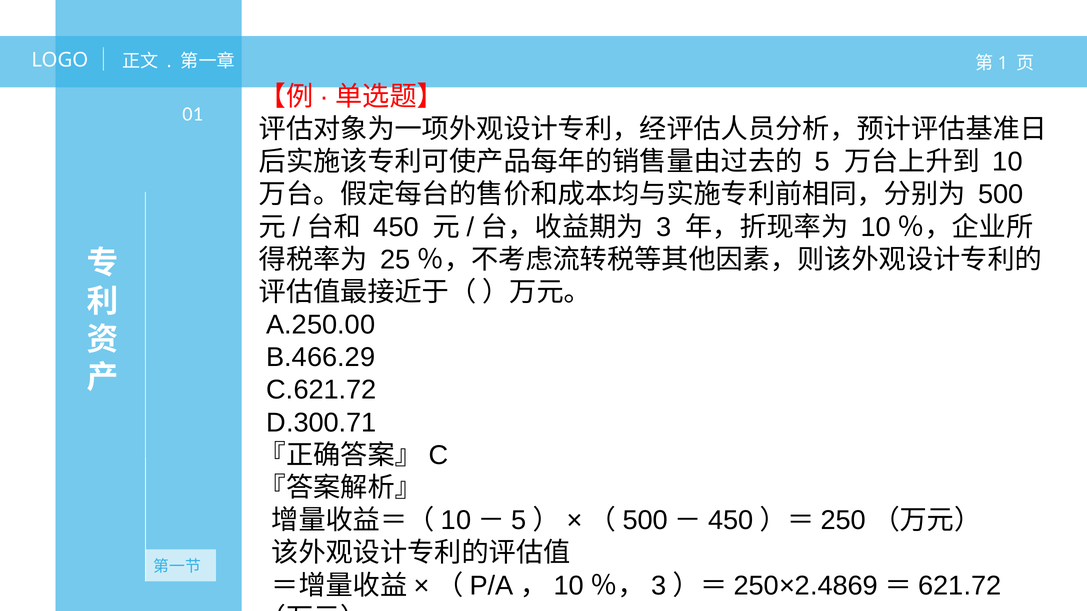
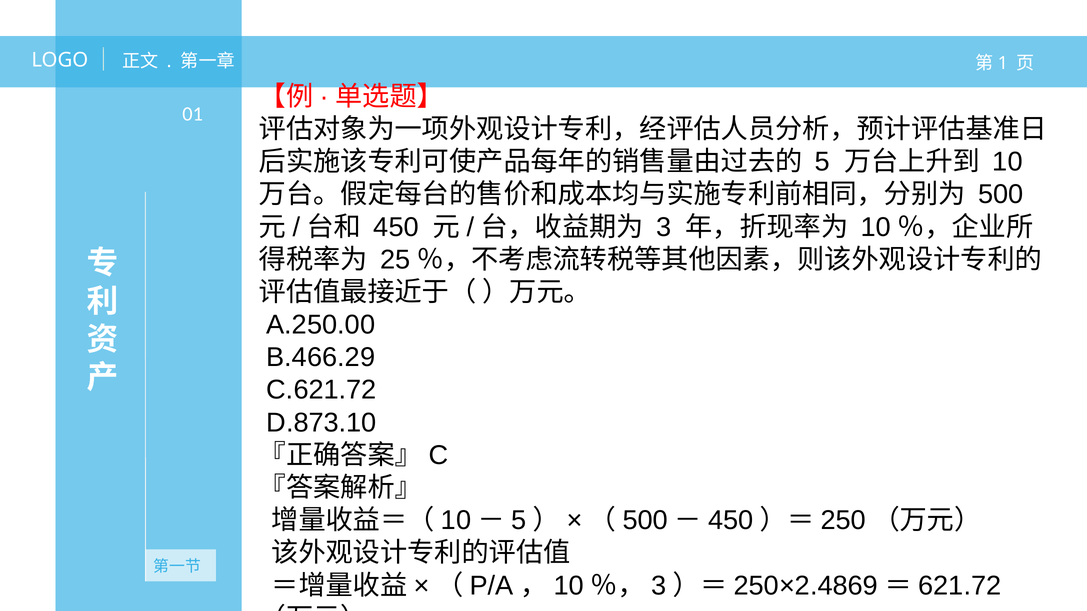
D.300.71: D.300.71 -> D.873.10 (321, 423)
